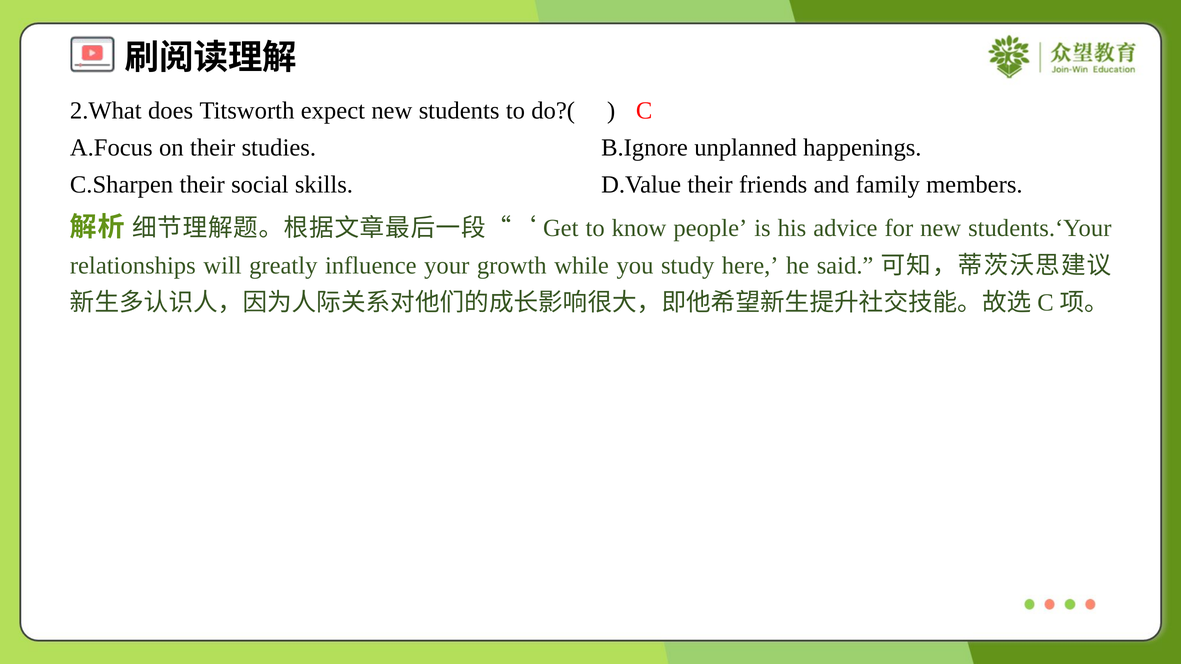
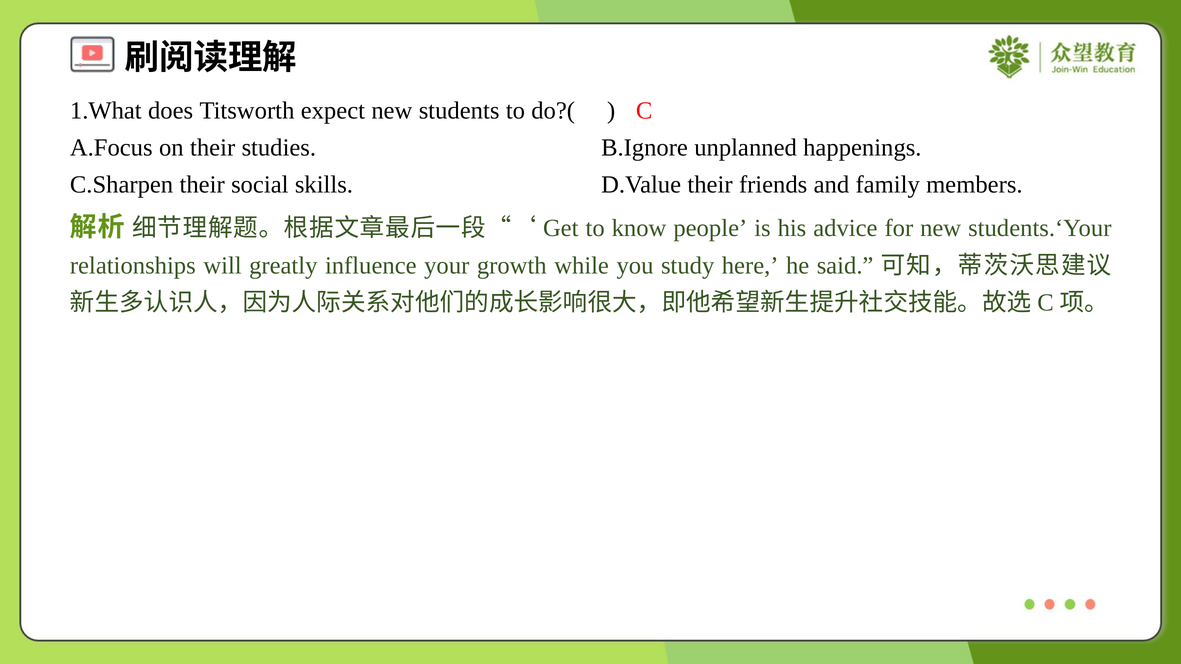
2.What: 2.What -> 1.What (106, 111)
